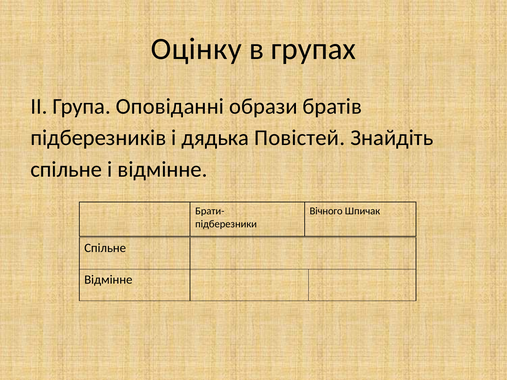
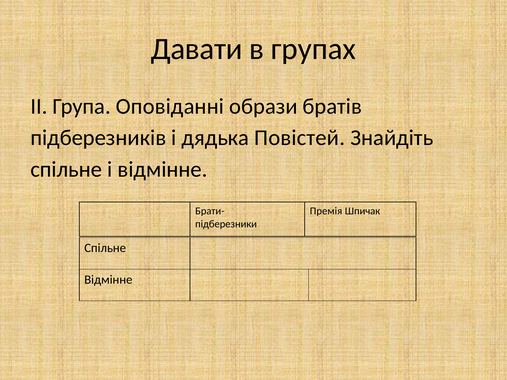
Оцінку: Оцінку -> Давати (197, 49)
Вічного: Вічного -> Премія (326, 211)
